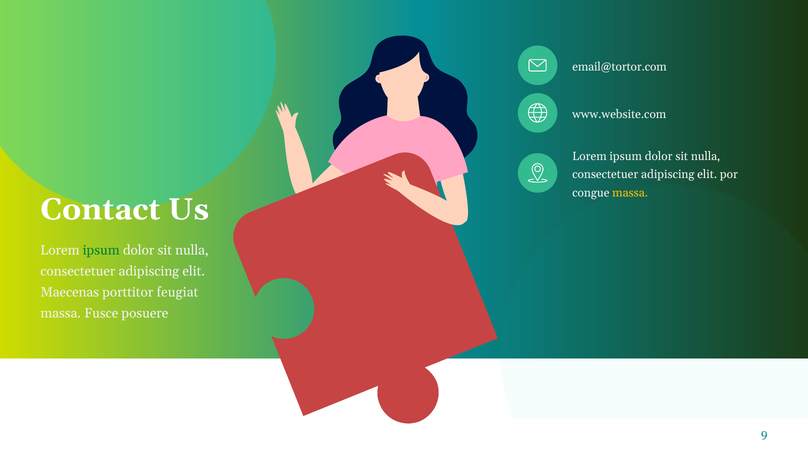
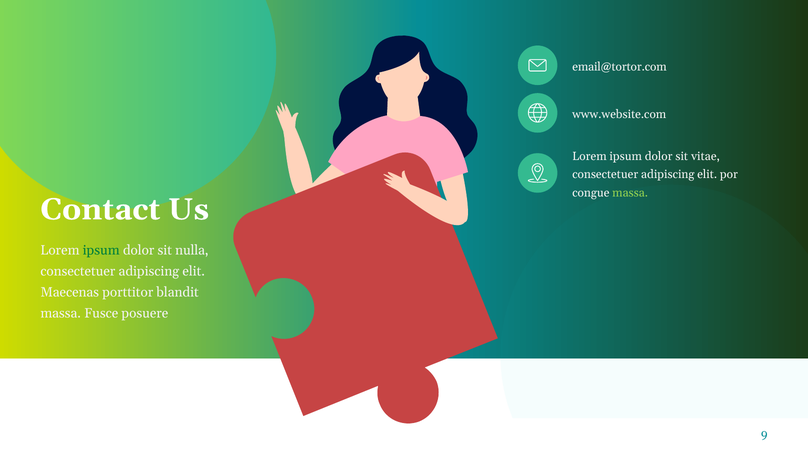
nulla: nulla -> vitae (706, 156)
massa colour: yellow -> light green (630, 193)
feugiat: feugiat -> blandit (178, 292)
